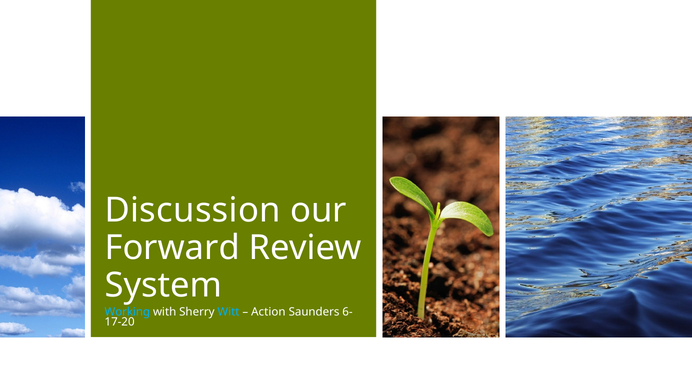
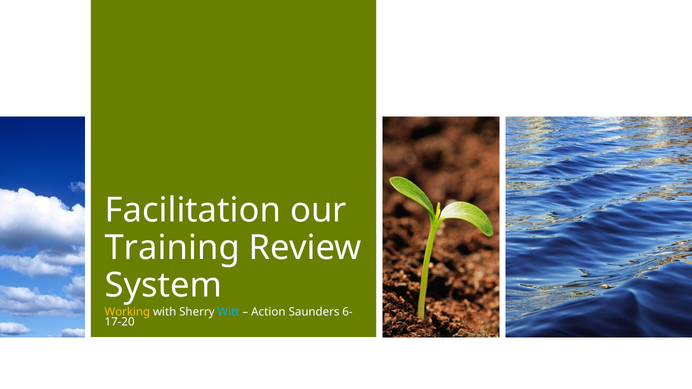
Discussion: Discussion -> Facilitation (193, 211)
Forward: Forward -> Training (172, 248)
Working colour: light blue -> yellow (127, 312)
